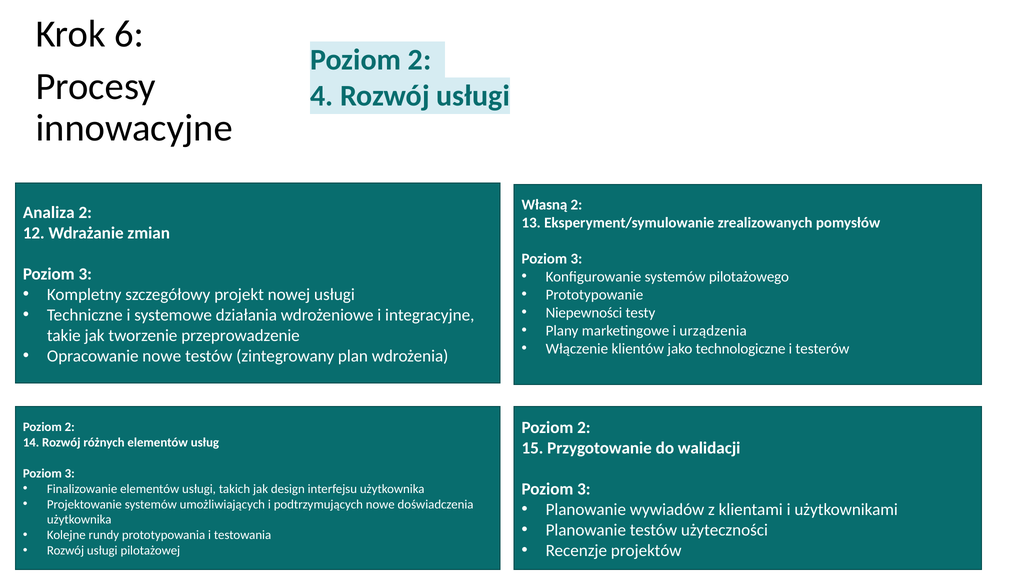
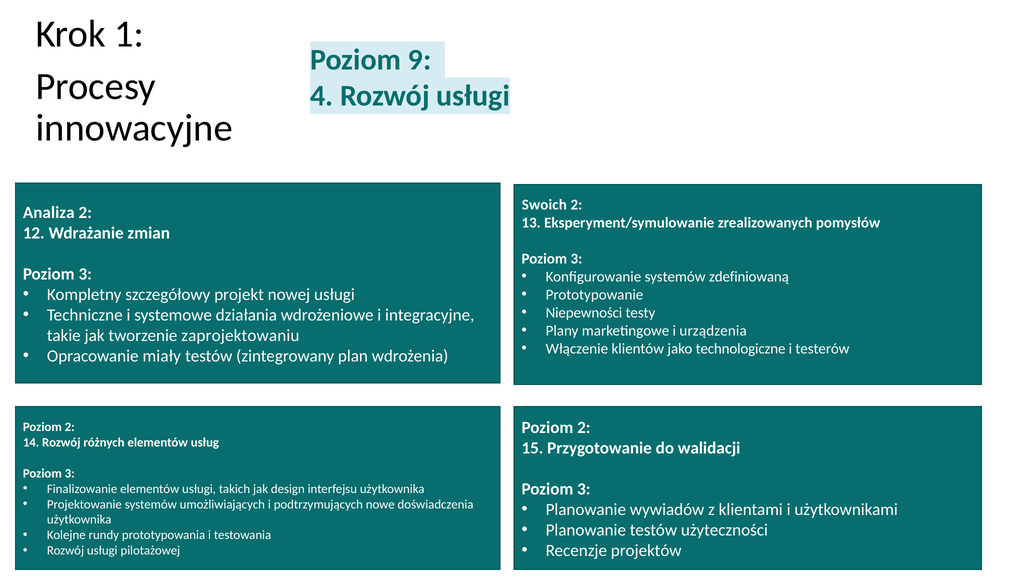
6: 6 -> 1 (129, 34)
2: 2 -> 9 (420, 60)
Własną: Własną -> Swoich (544, 205)
pilotażowego: pilotażowego -> zdefiniowaną (749, 277)
przeprowadzenie: przeprowadzenie -> zaprojektowaniu (240, 336)
Opracowanie nowe: nowe -> miały (162, 356)
